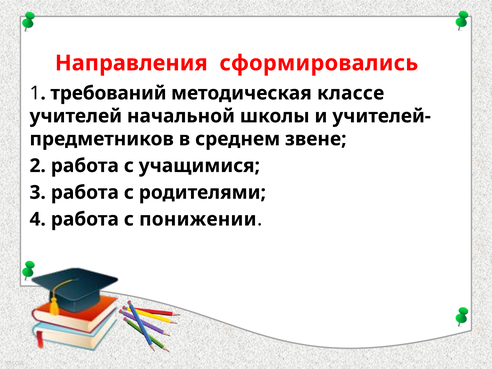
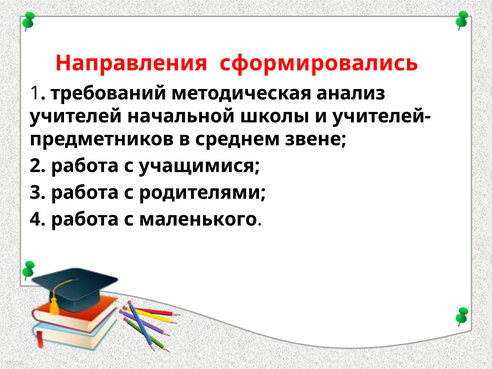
классе: классе -> анализ (351, 93)
понижении: понижении -> маленького (198, 219)
